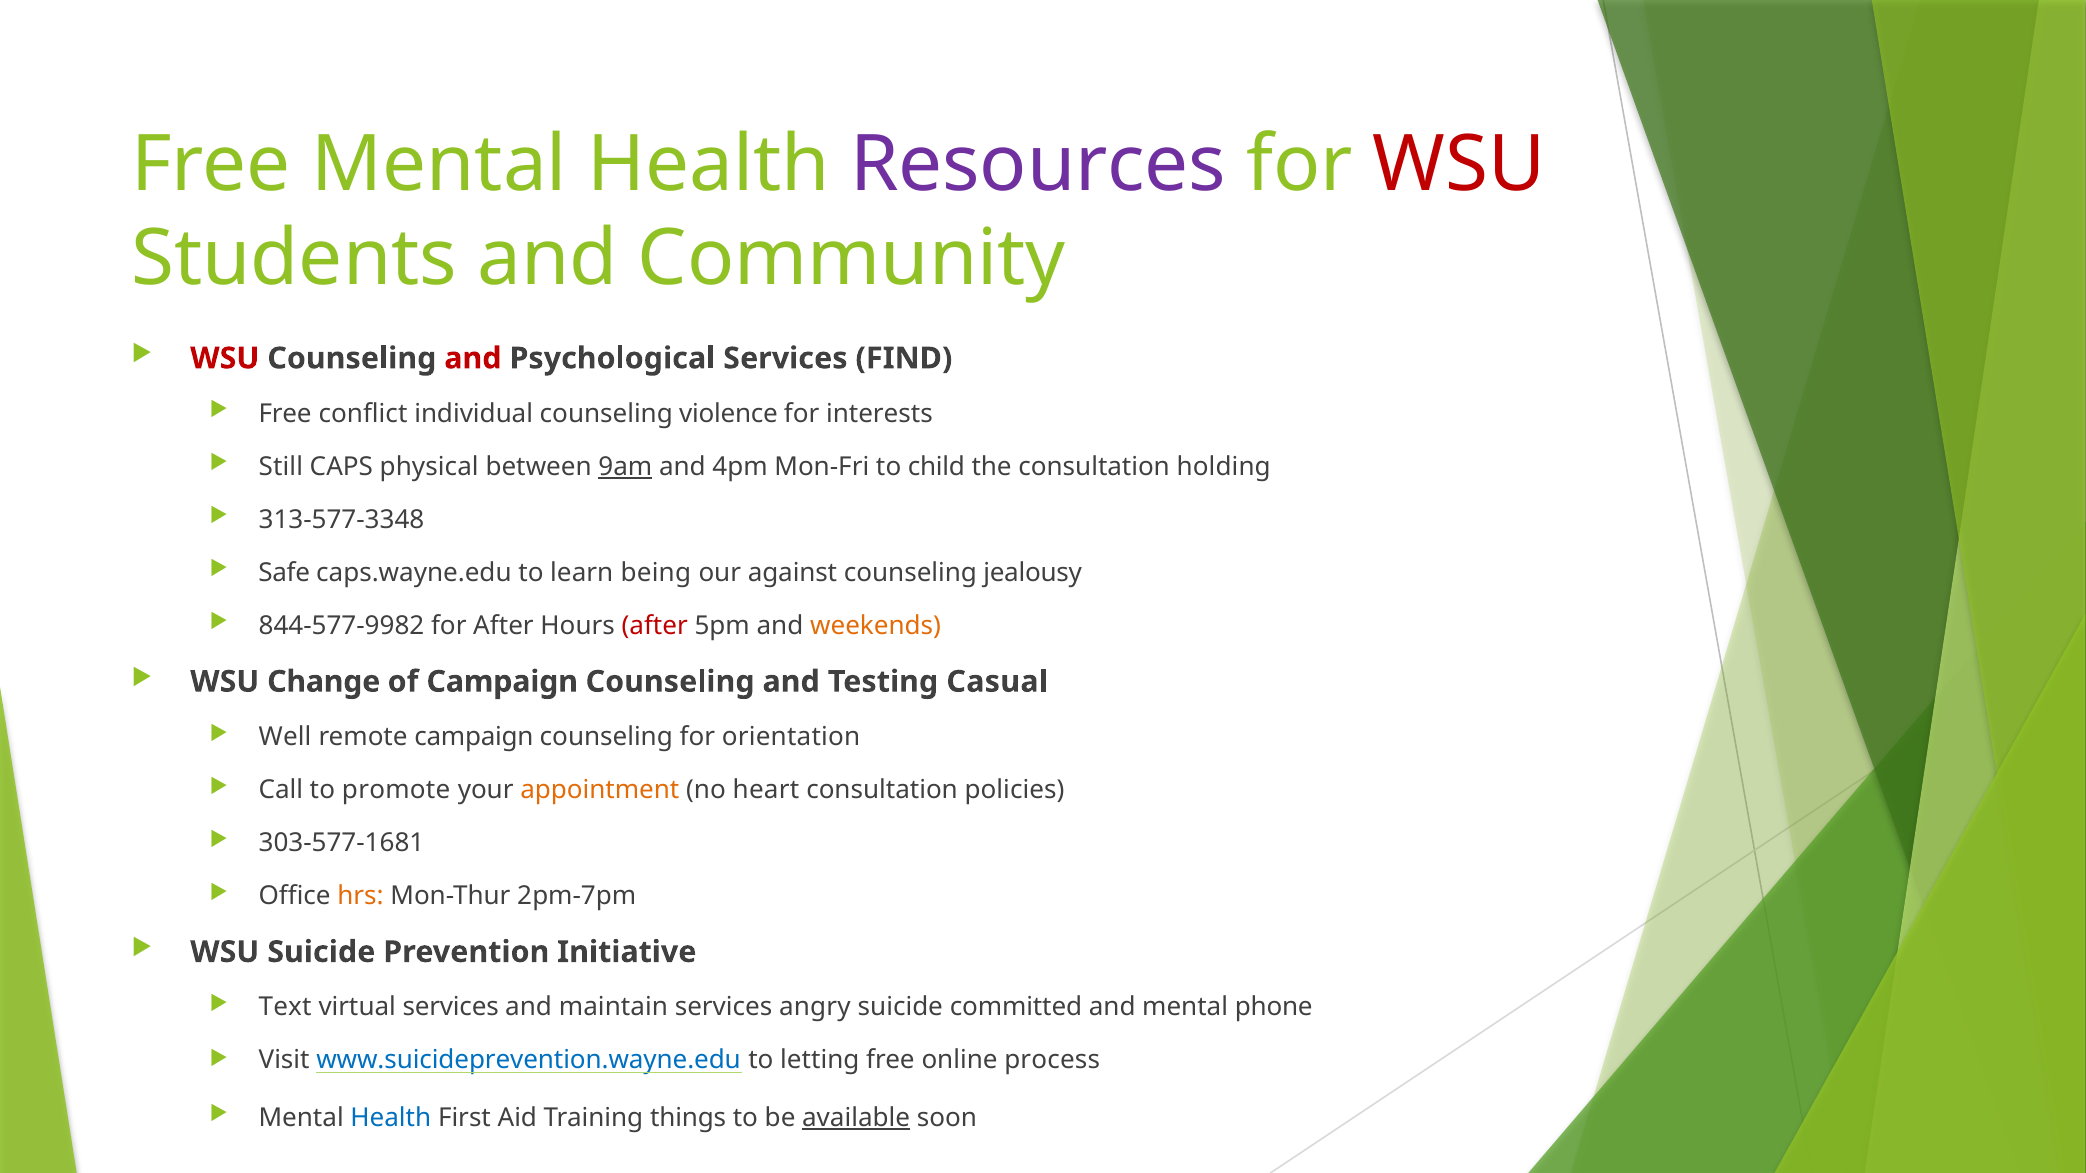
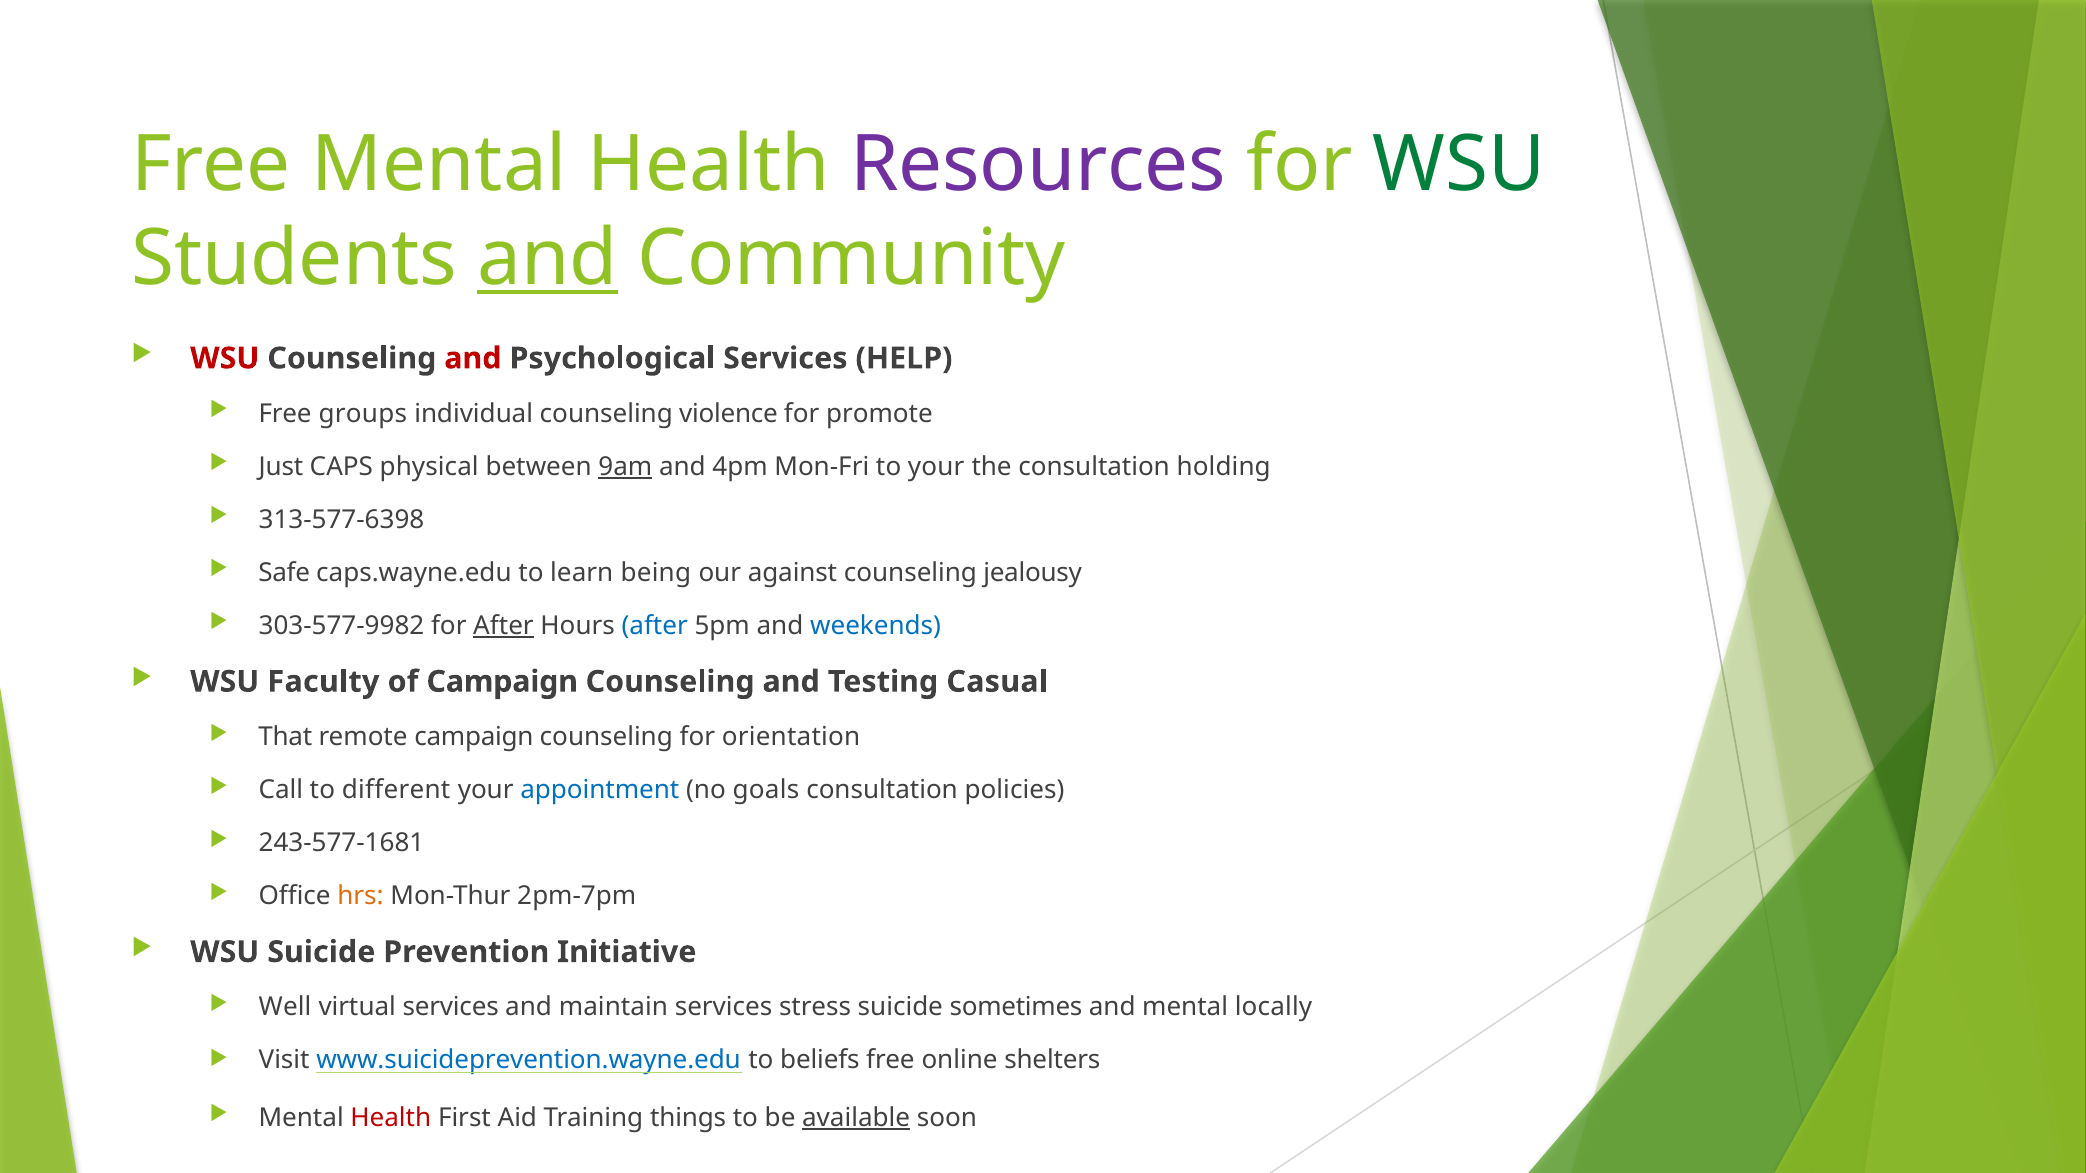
WSU colour: red -> green (1459, 165)
and underline: none -> present (547, 258)
FIND: FIND -> HELP (904, 358)
conflict: conflict -> groups (363, 414)
interests: interests -> promote (879, 414)
Still: Still -> Just (281, 467)
to child: child -> your (936, 467)
313-577-3348: 313-577-3348 -> 313-577-6398 (341, 520)
844-577-9982: 844-577-9982 -> 303-577-9982 (341, 626)
After underline: none -> present (503, 626)
after colour: red -> blue (655, 626)
weekends colour: orange -> blue (876, 626)
Change: Change -> Faculty (323, 682)
Well: Well -> That (285, 737)
promote: promote -> different (396, 790)
appointment colour: orange -> blue (600, 790)
heart: heart -> goals (766, 790)
303-577-1681: 303-577-1681 -> 243-577-1681 (341, 843)
Text: Text -> Well (285, 1008)
angry: angry -> stress (815, 1008)
committed: committed -> sometimes (1016, 1008)
phone: phone -> locally (1274, 1008)
letting: letting -> beliefs (820, 1061)
process: process -> shelters (1052, 1061)
Health colour: blue -> red (391, 1118)
